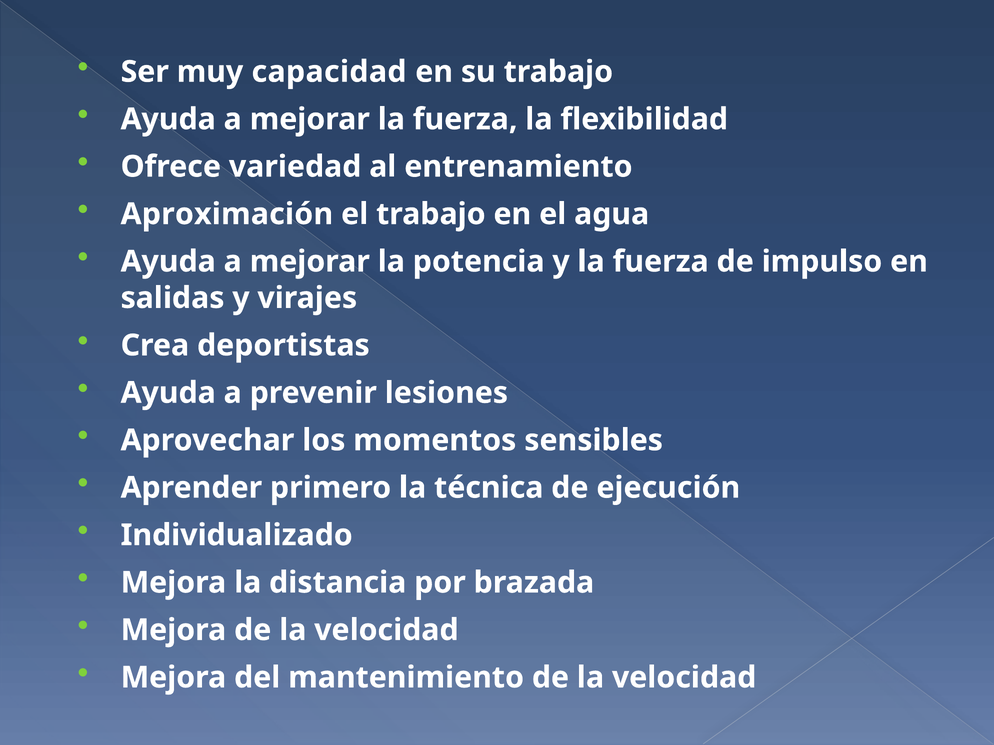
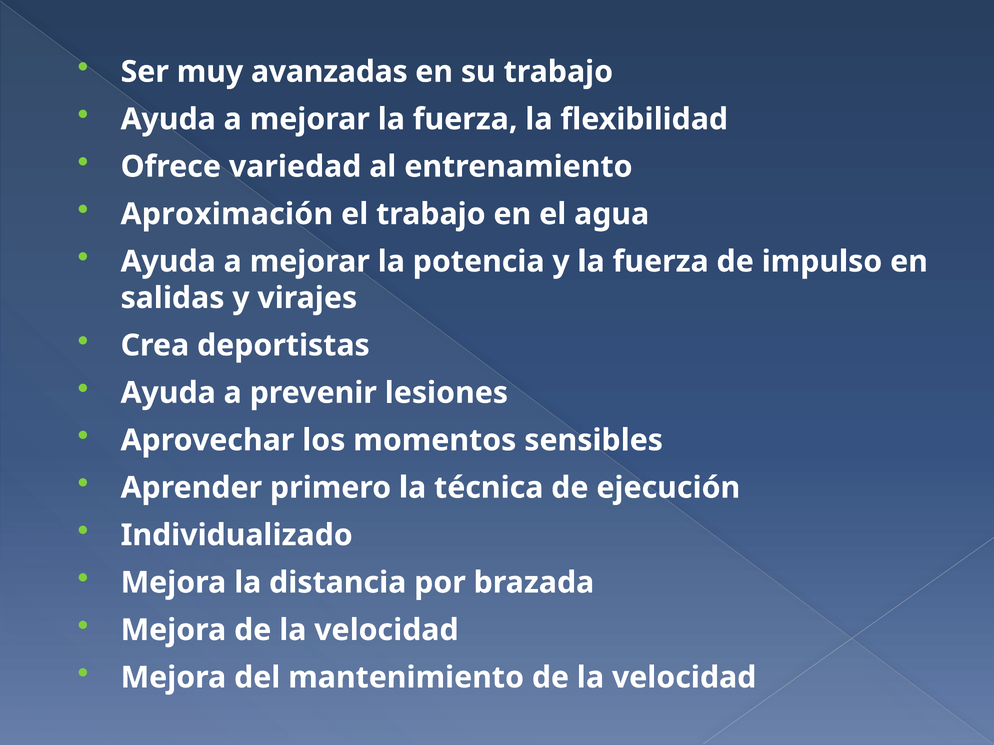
capacidad: capacidad -> avanzadas (329, 72)
